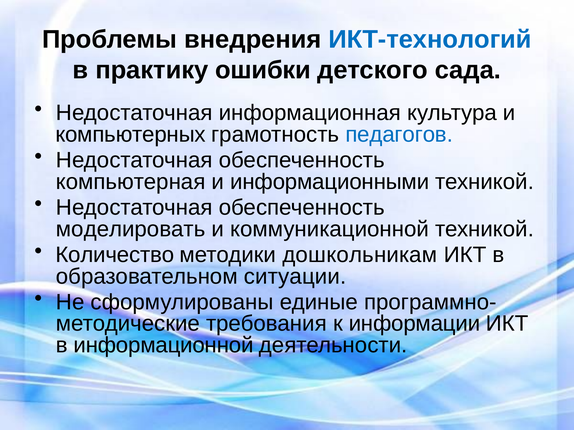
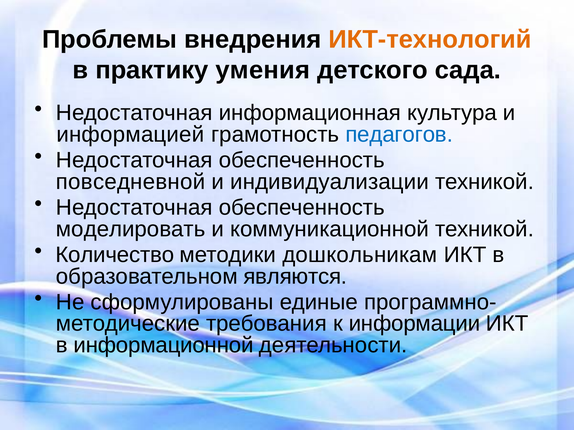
ИКТ-технологий colour: blue -> orange (430, 40)
ошибки: ошибки -> умения (263, 70)
компьютерных: компьютерных -> информацией (130, 135)
компьютерная: компьютерная -> повседневной (131, 182)
информационными: информационными -> индивидуализации (330, 182)
ситуации: ситуации -> являются (295, 277)
